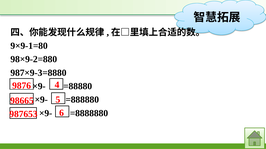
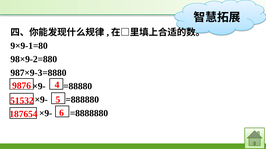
98665: 98665 -> 51532 (22, 101)
987653: 987653 -> 187654 (23, 115)
